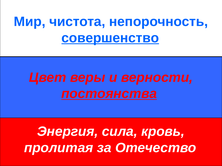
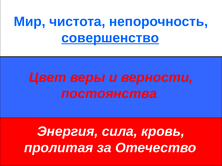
постоянства underline: present -> none (109, 94)
